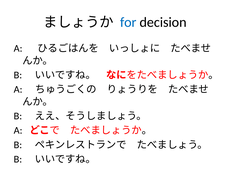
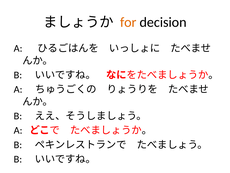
for colour: blue -> orange (128, 22)
